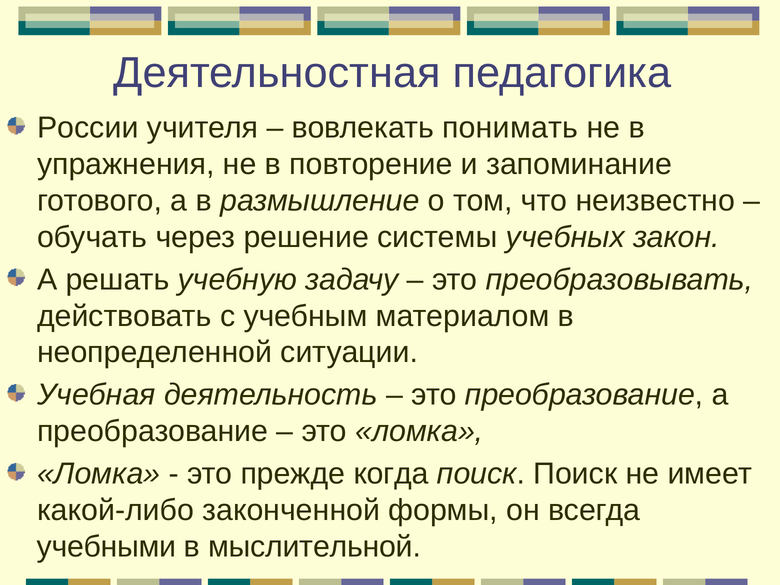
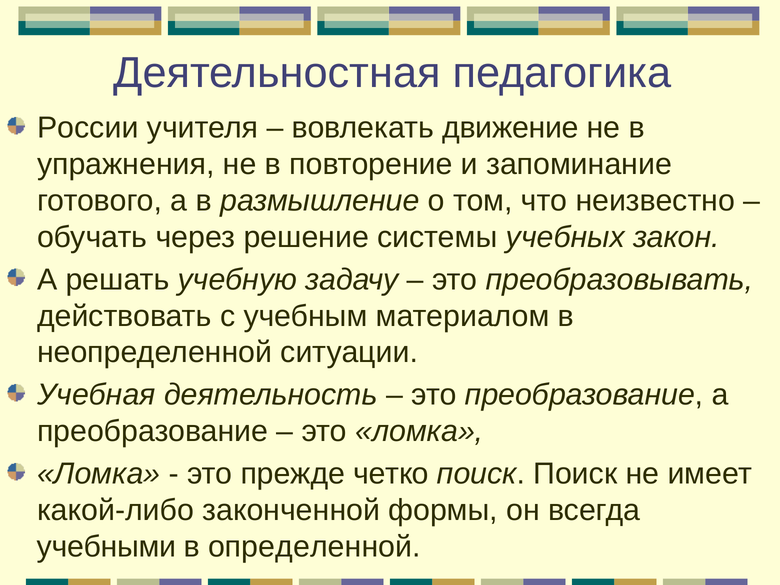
понимать: понимать -> движение (510, 128)
когда: когда -> четко (391, 474)
мыслительной: мыслительной -> определенной (314, 547)
